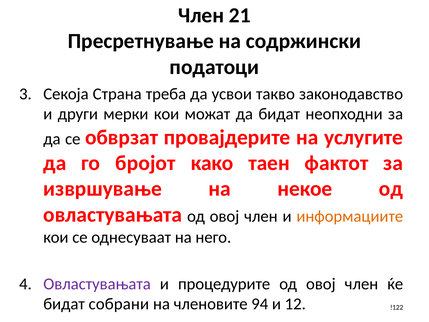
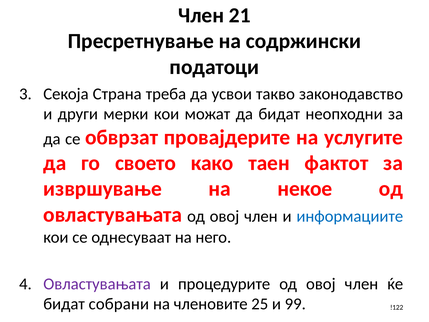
бројот: бројот -> своето (146, 163)
информациите colour: orange -> blue (350, 216)
94: 94 -> 25 (260, 304)
12: 12 -> 99 (295, 304)
